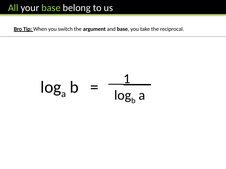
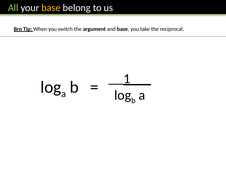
base colour: light green -> yellow (51, 8)
